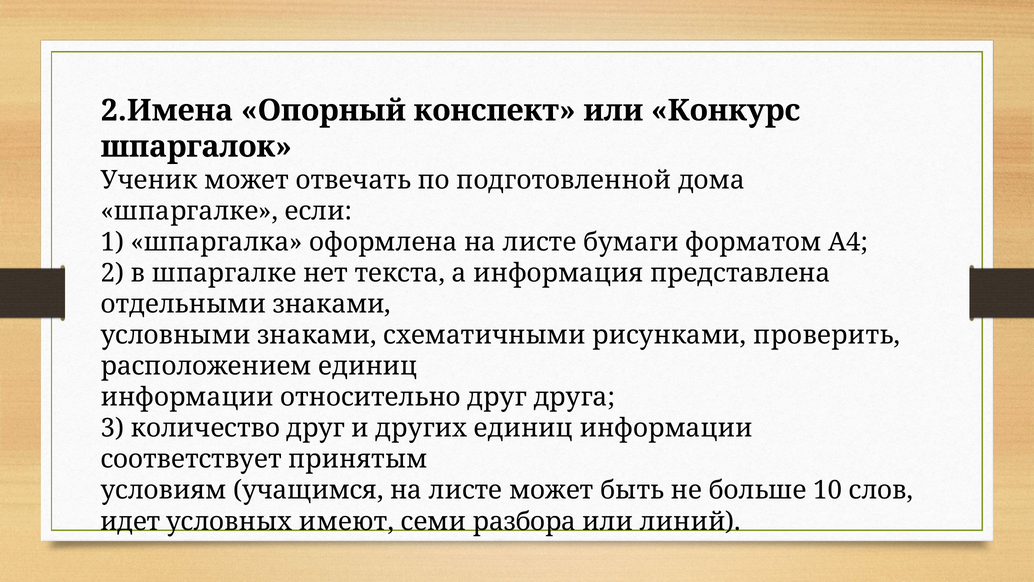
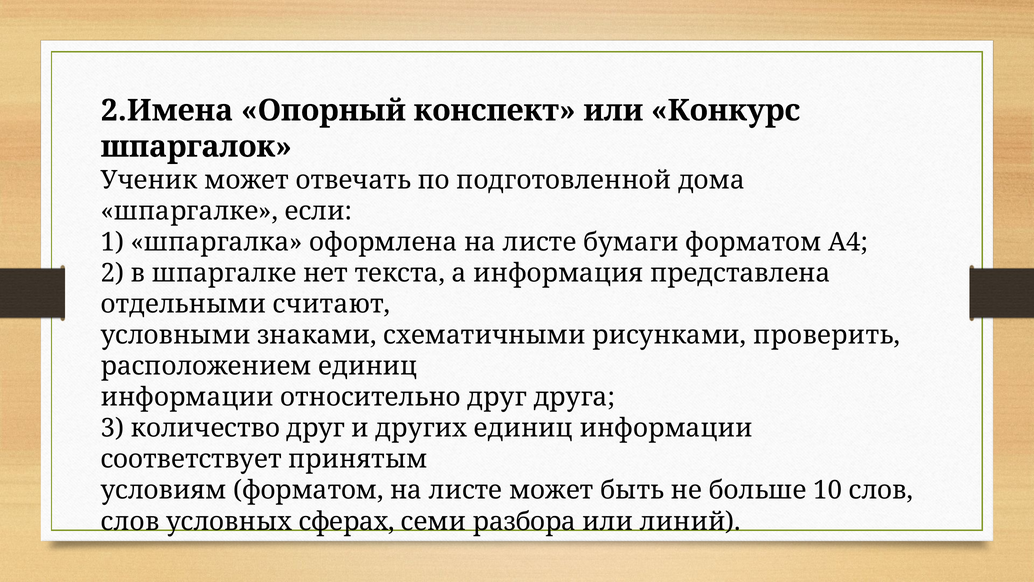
отдельными знаками: знаками -> считают (332, 304)
условиям учащимся: учащимся -> форматом (308, 490)
идет: идет -> слов (130, 521)
имеют: имеют -> сферах (347, 521)
